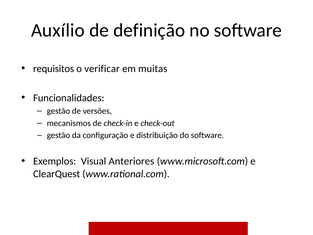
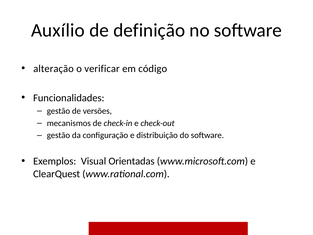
requisitos: requisitos -> alteração (53, 69)
muitas: muitas -> código (153, 69)
Anteriores: Anteriores -> Orientadas (132, 161)
